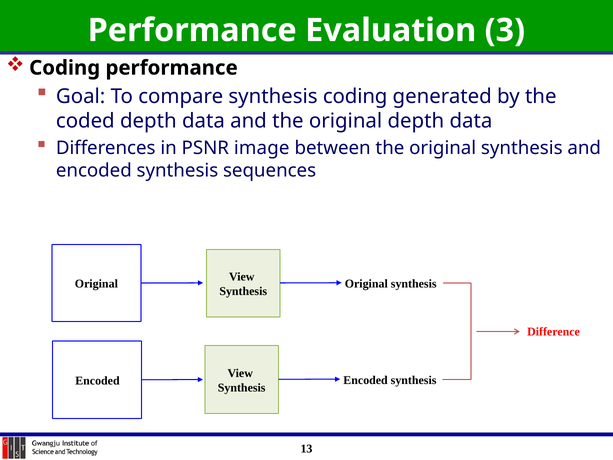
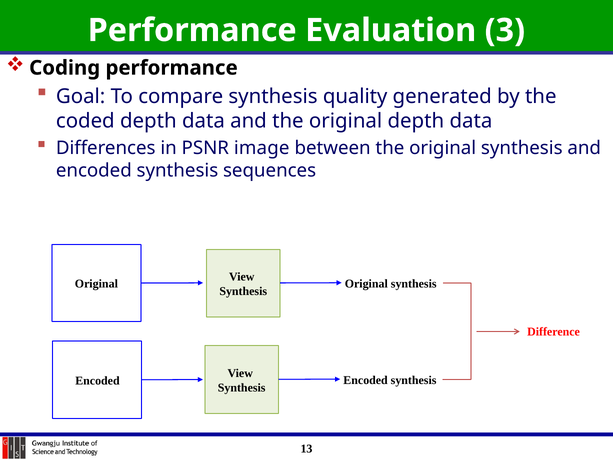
synthesis coding: coding -> quality (355, 96)
